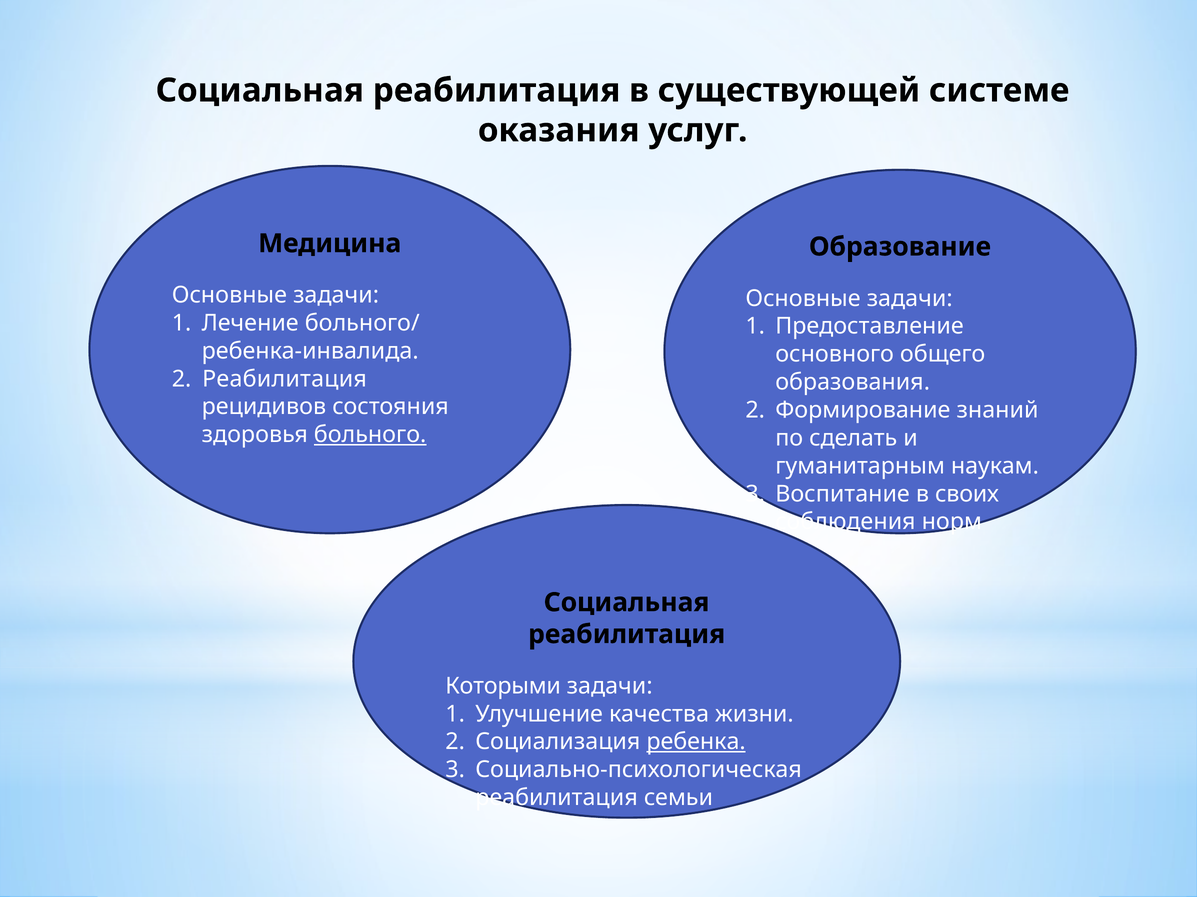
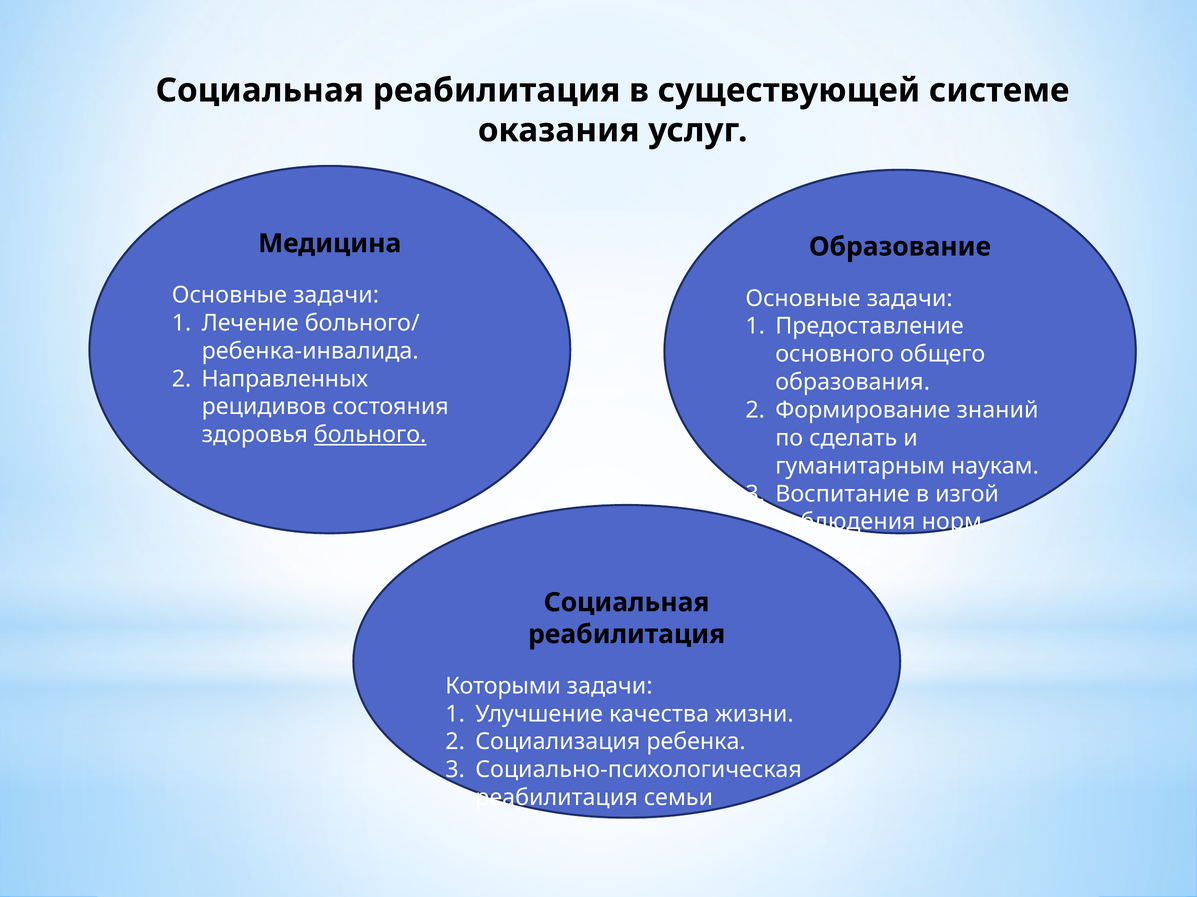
Реабилитация: Реабилитация -> Направленных (285, 379)
своих: своих -> изгой (967, 494)
ребенка underline: present -> none (696, 742)
